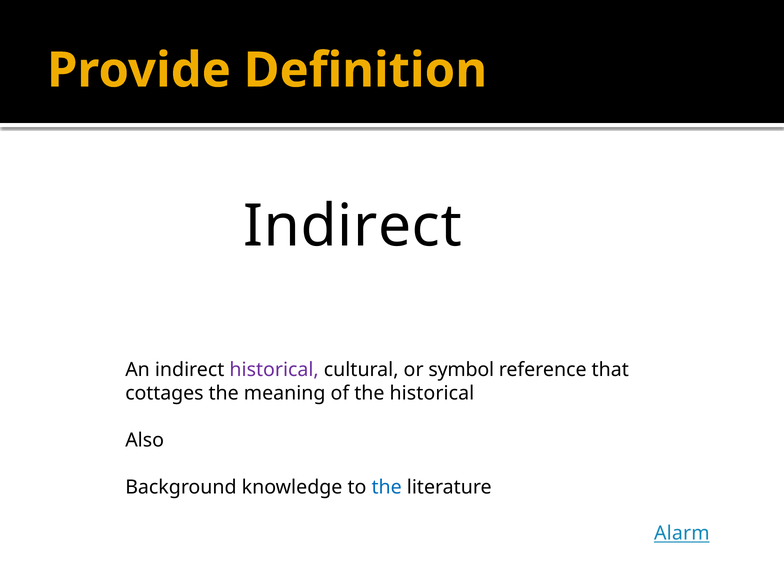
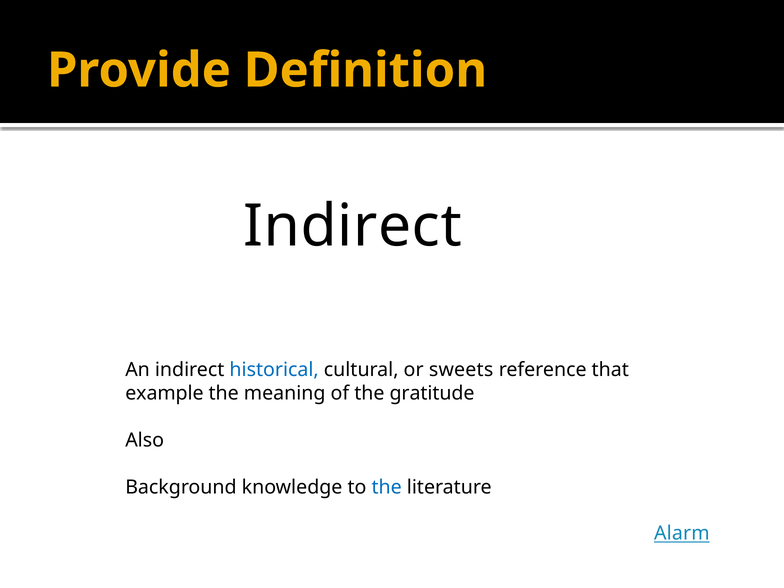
historical colour: purple -> blue (274, 370)
symbol: symbol -> sweets (461, 370)
cottages: cottages -> example (164, 393)
the historical: historical -> gratitude (432, 393)
